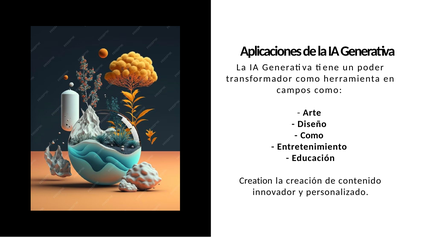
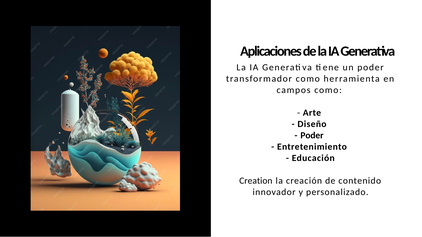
Como: Como -> Poder (312, 136)
